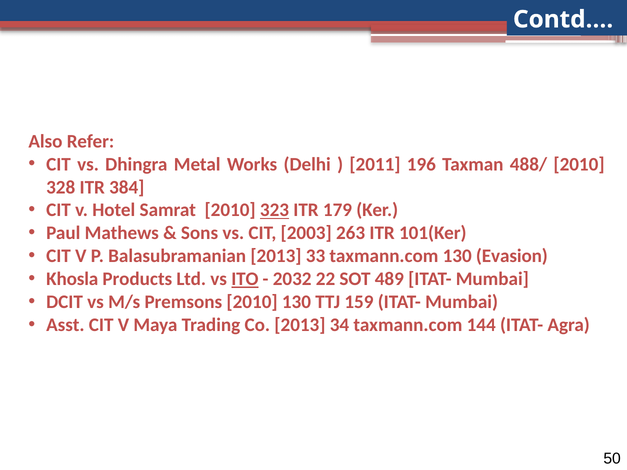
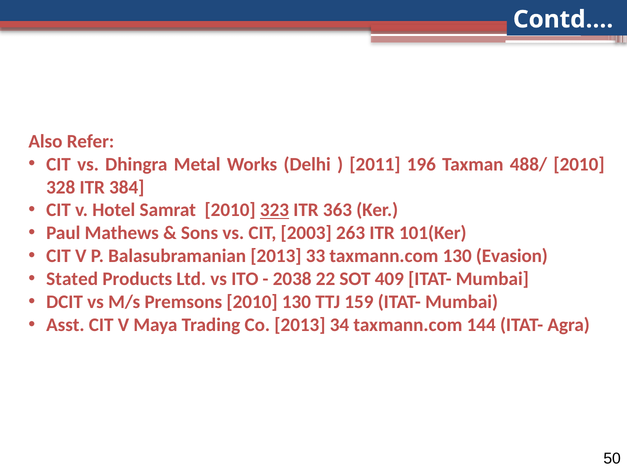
179: 179 -> 363 (337, 210)
Khosla: Khosla -> Stated (72, 279)
ITO underline: present -> none (245, 279)
2032: 2032 -> 2038 (292, 279)
489: 489 -> 409 (389, 279)
